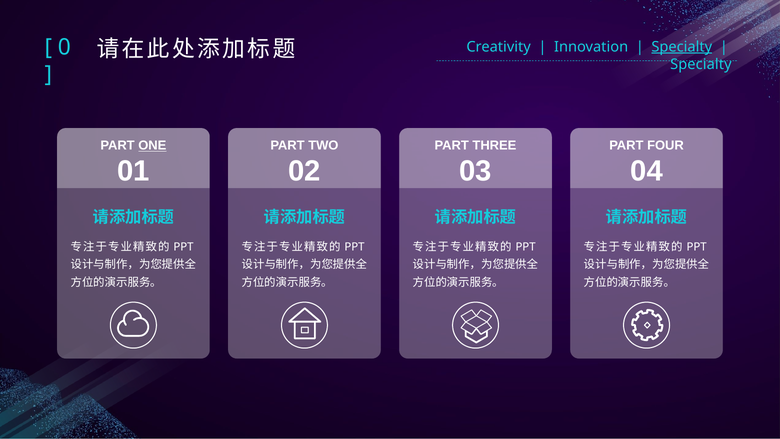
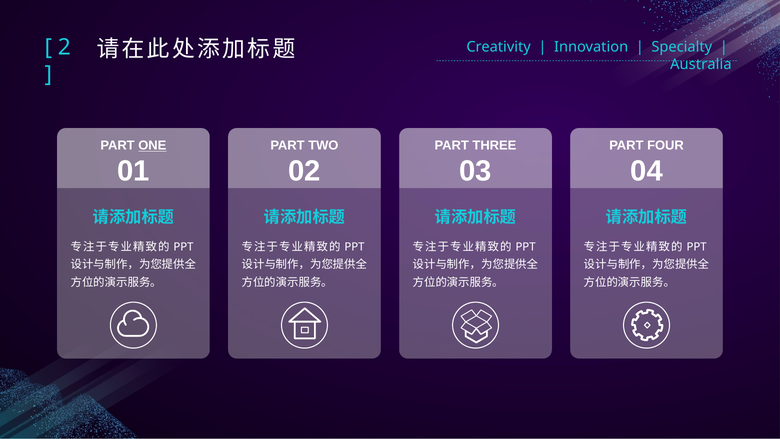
Specialty underline: present -> none (682, 47)
0: 0 -> 2 (64, 47)
Specialty: Specialty -> Australia (701, 64)
